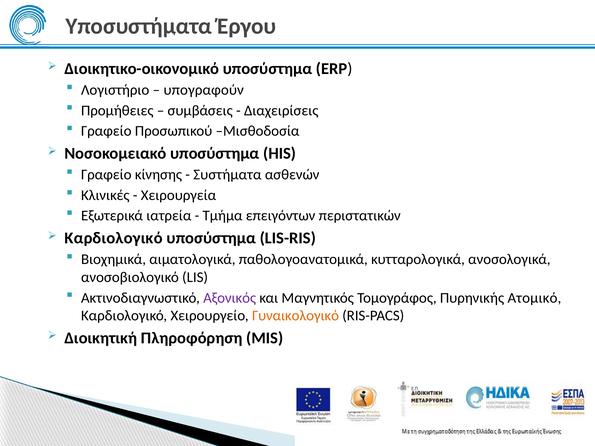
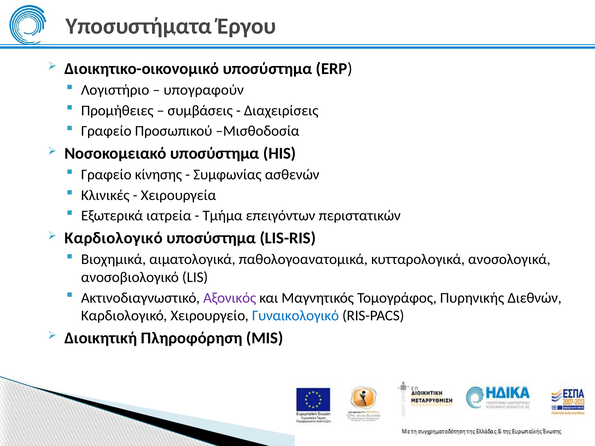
Συστήματα: Συστήματα -> Συμφωνίας (227, 175)
Ατομικό: Ατομικό -> Διεθνών (535, 298)
Γυναικολογικό colour: orange -> blue (296, 316)
